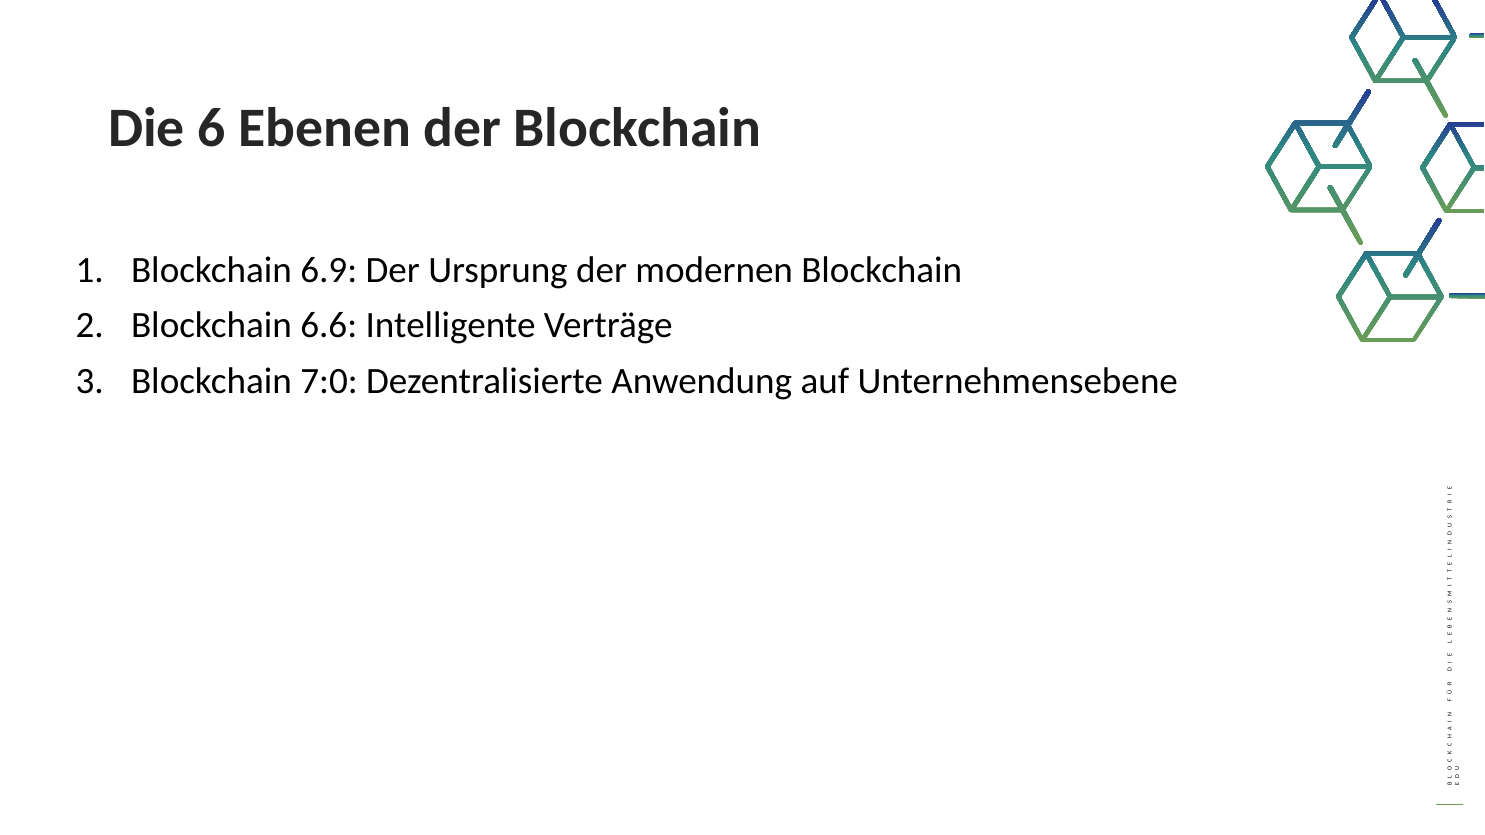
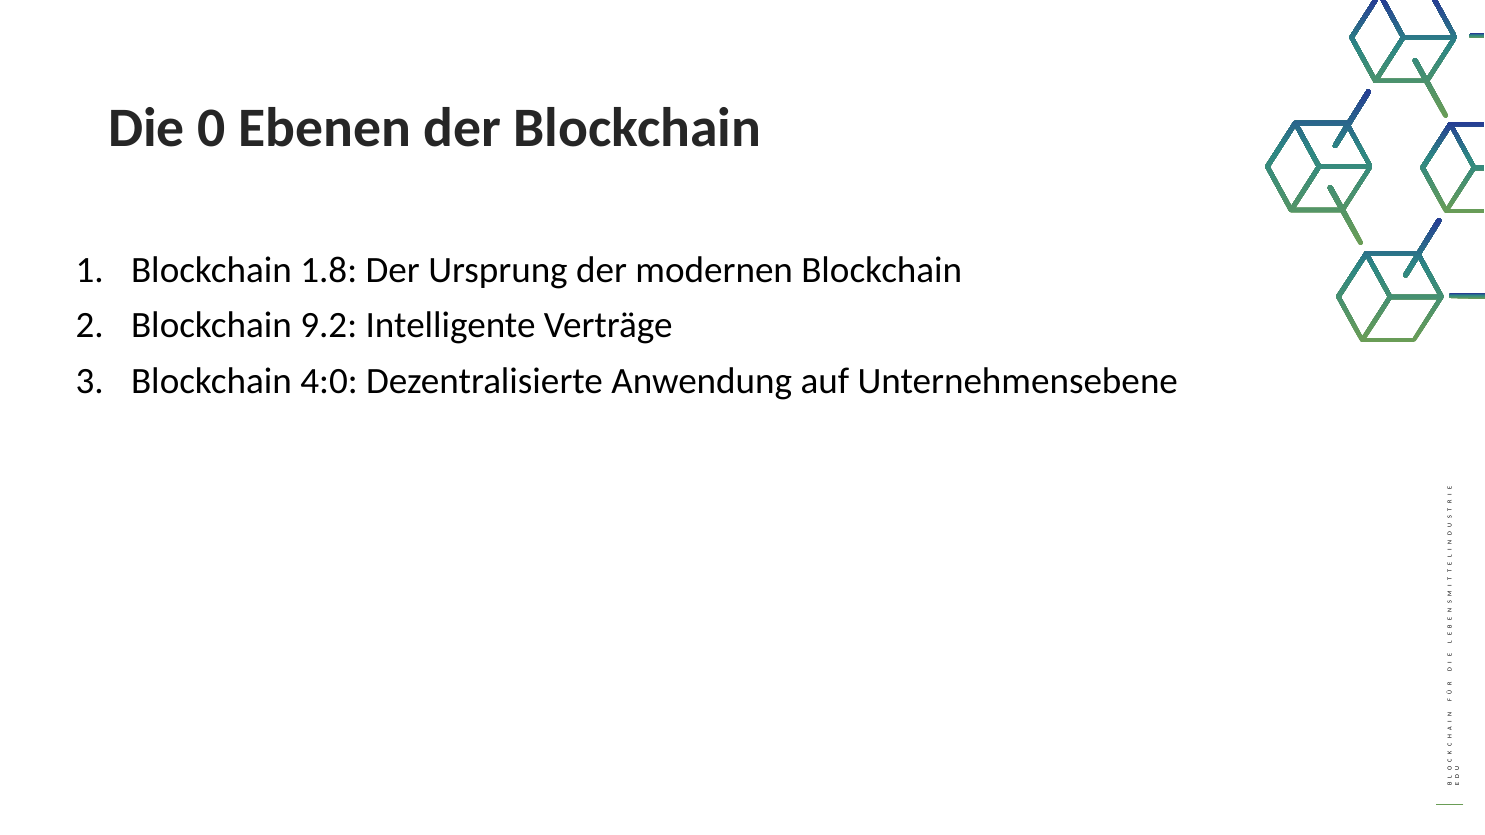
6: 6 -> 0 (212, 128)
6.9: 6.9 -> 1.8 (329, 270)
6.6: 6.6 -> 9.2 (329, 326)
7:0: 7:0 -> 4:0 (329, 381)
